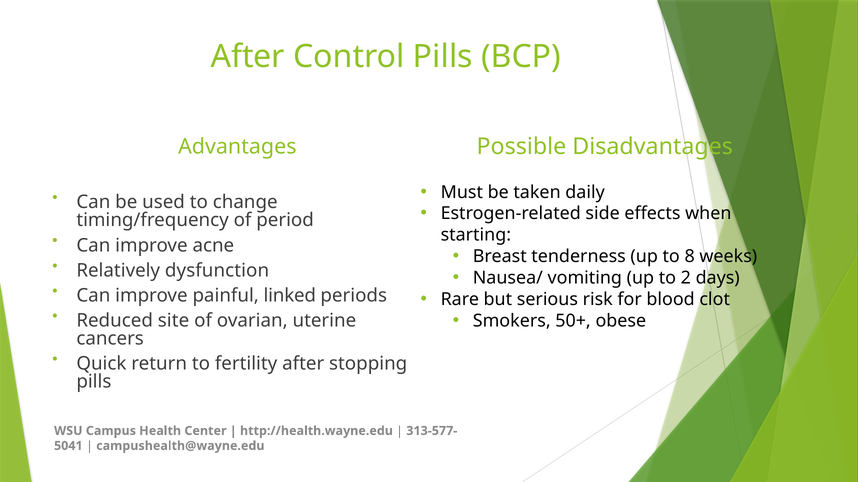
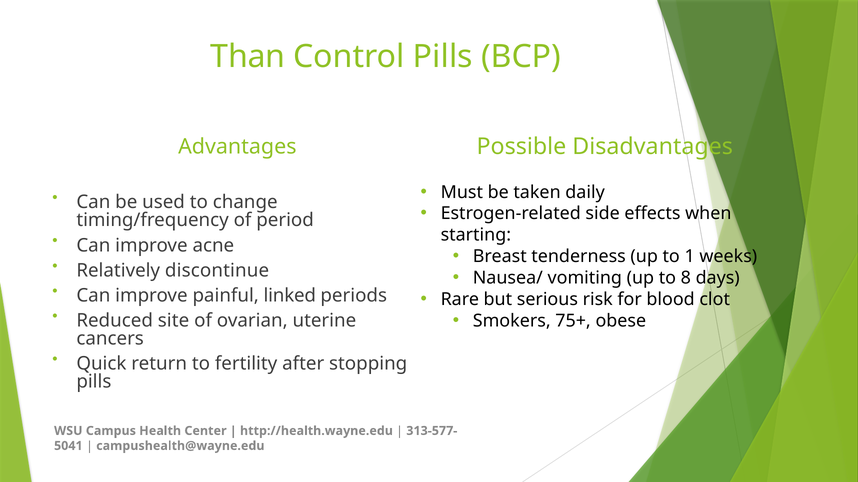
After: After -> Than (248, 57)
8: 8 -> 1 (690, 257)
dysfunction: dysfunction -> discontinue (217, 271)
2: 2 -> 8 (686, 278)
50+: 50+ -> 75+ (573, 321)
